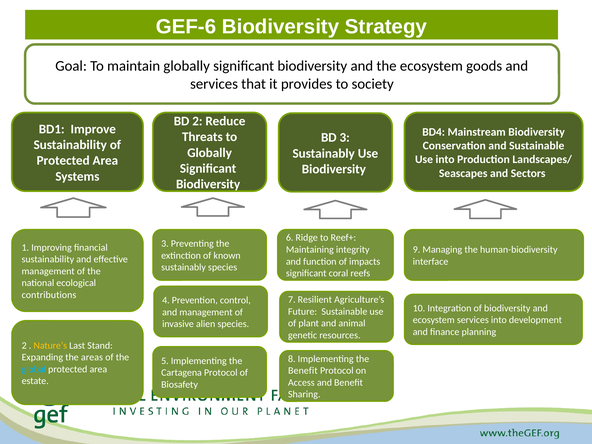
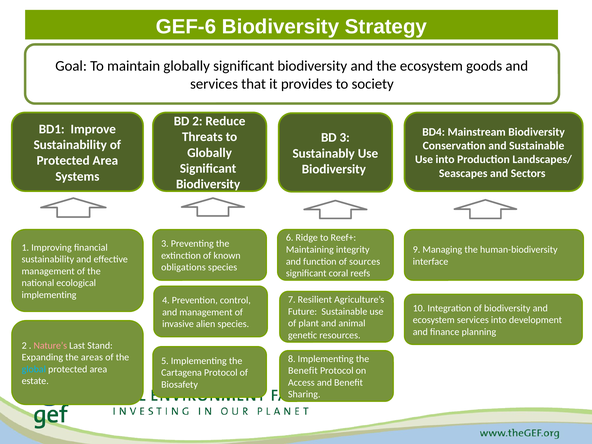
impacts: impacts -> sources (365, 261)
sustainably: sustainably -> obligations (183, 267)
contributions: contributions -> implementing (49, 295)
Nature’s colour: yellow -> pink (50, 345)
